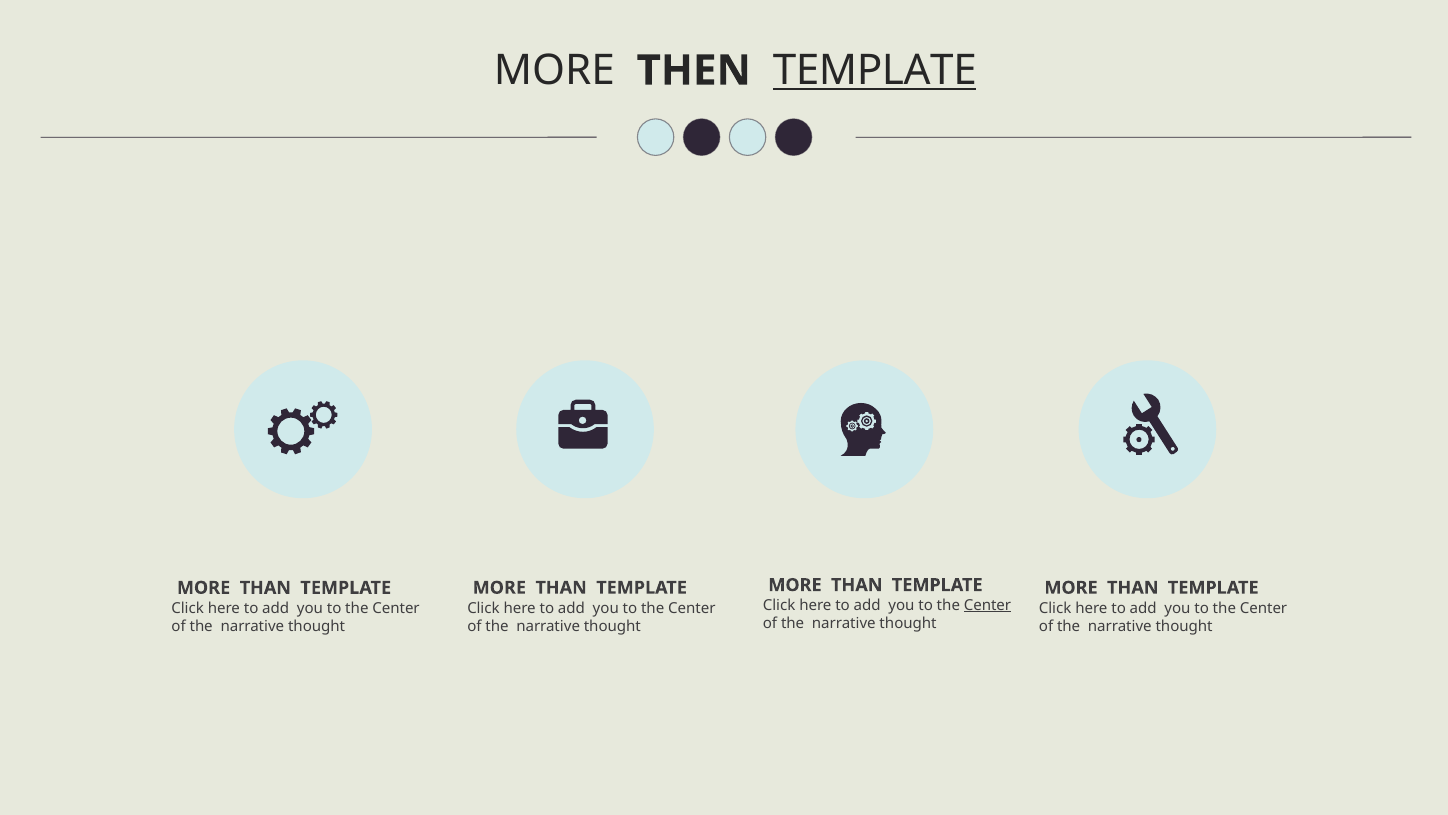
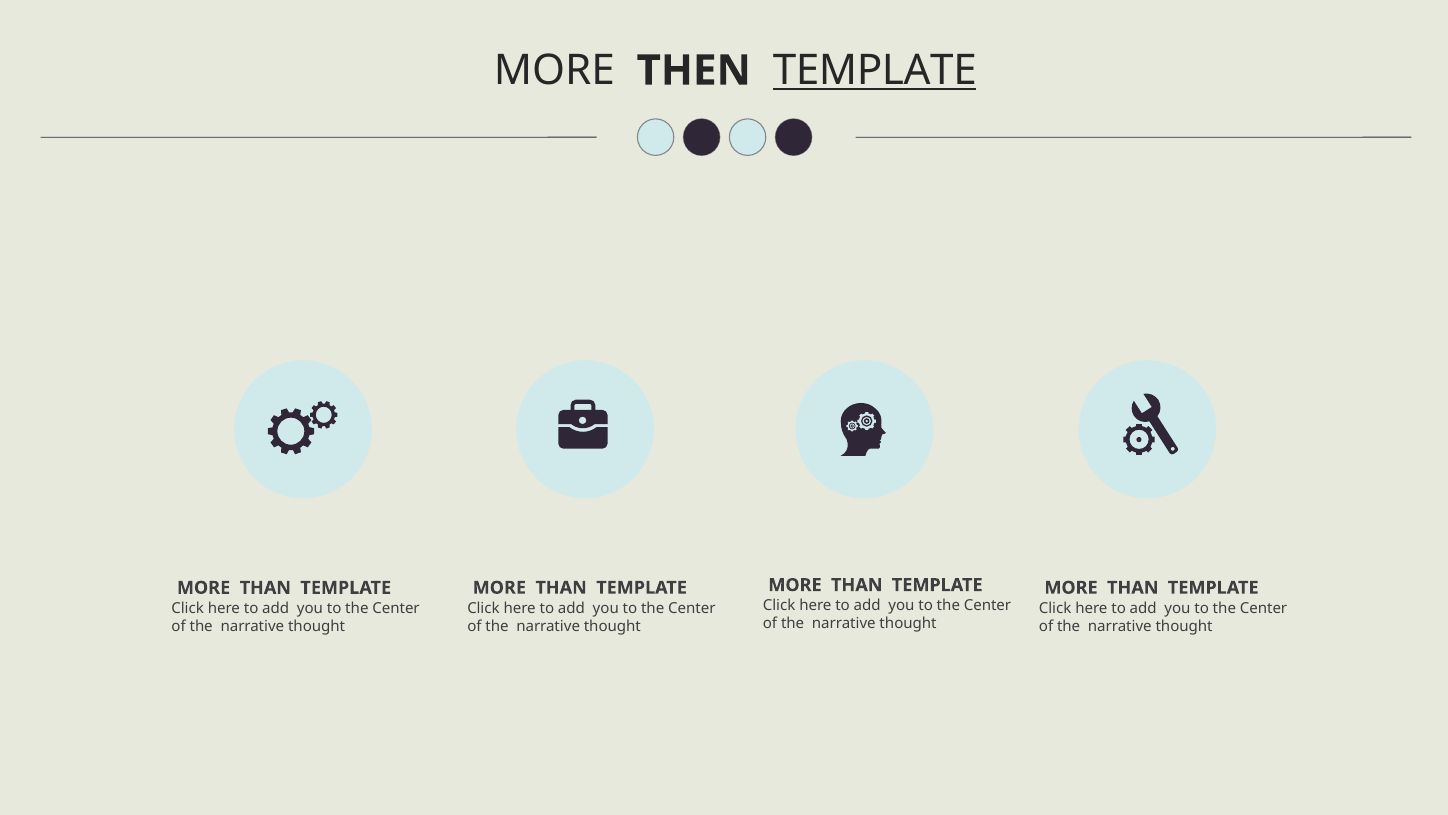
Center underline: present -> none (988, 605)
